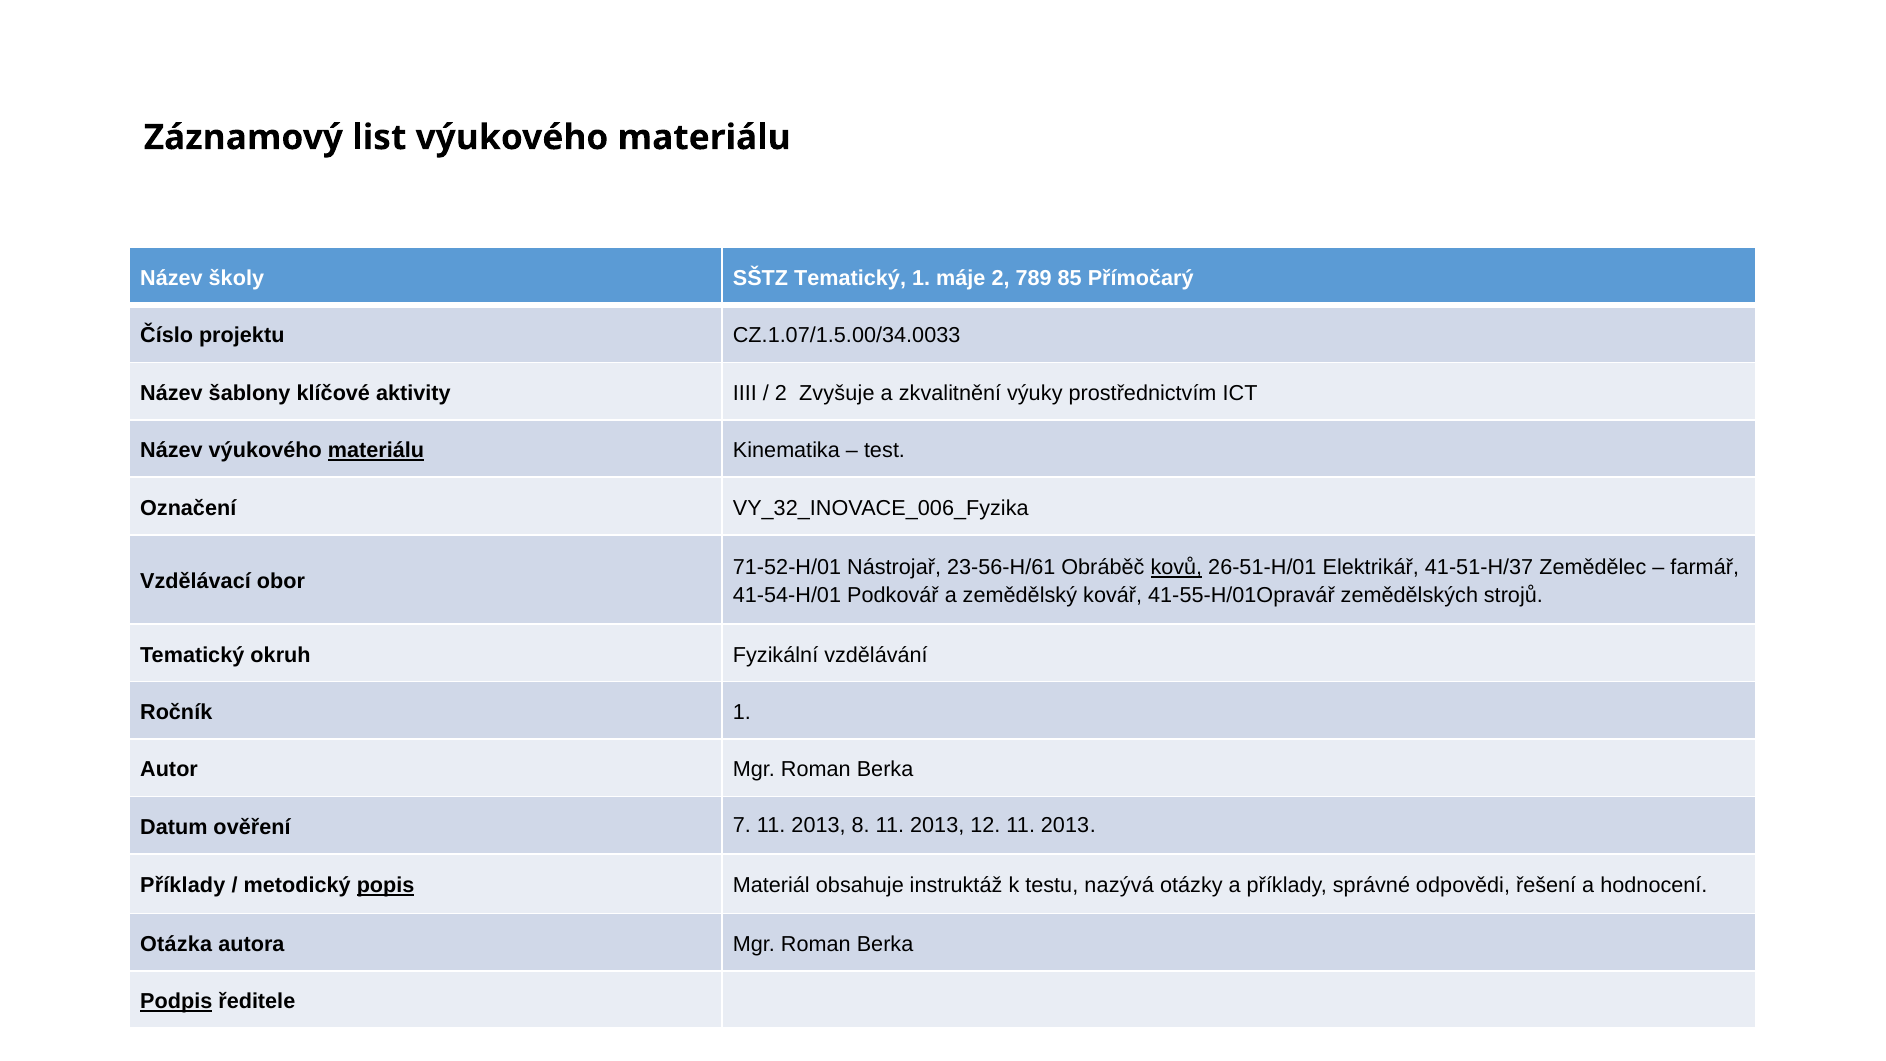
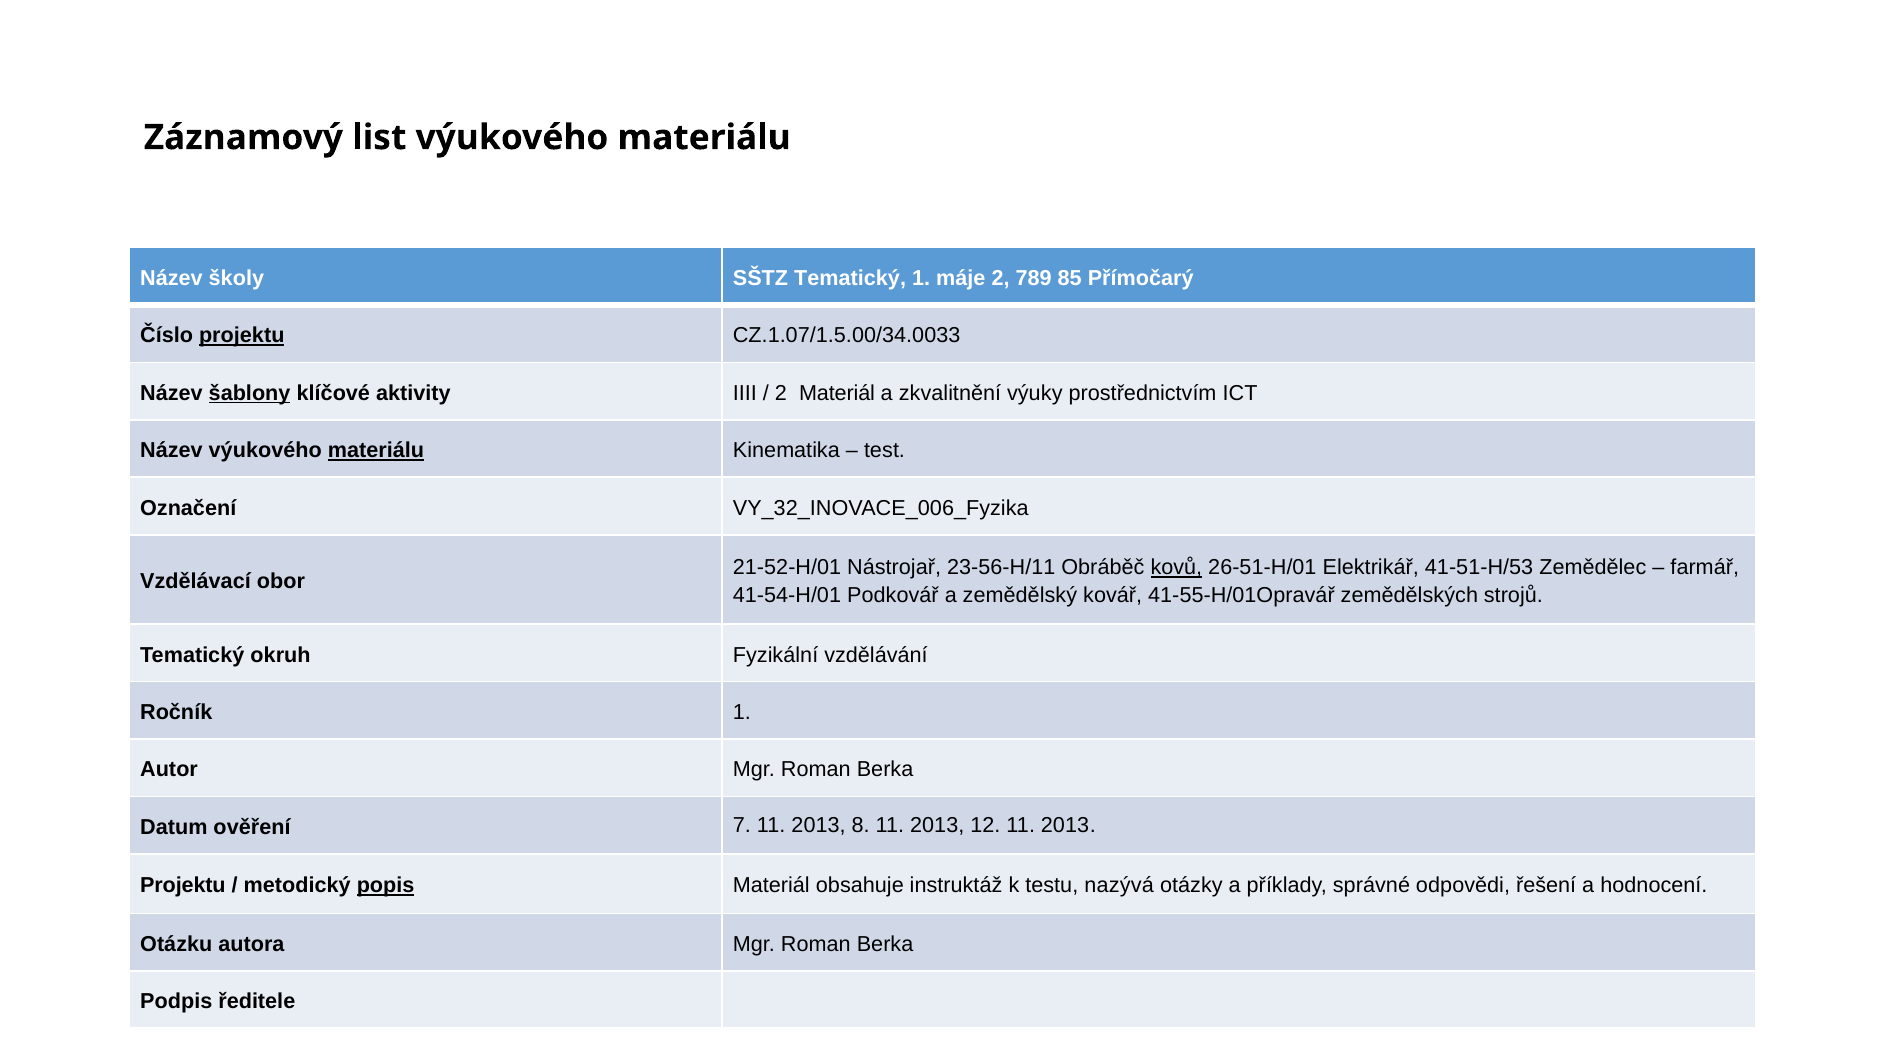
projektu underline: none -> present (242, 336)
šablony underline: none -> present (250, 393)
2 Zvyšuje: Zvyšuje -> Materiál (837, 393)
71-52-H/01: 71-52-H/01 -> 21-52-H/01 (787, 568)
23-56-H/61: 23-56-H/61 -> 23-56-H/11 (1001, 568)
41-51-H/37: 41-51-H/37 -> 41-51-H/53 (1479, 568)
Příklady: Příklady -> Projektu (183, 886)
Otázka: Otázka -> Otázku (176, 944)
Podpis underline: present -> none (176, 1002)
